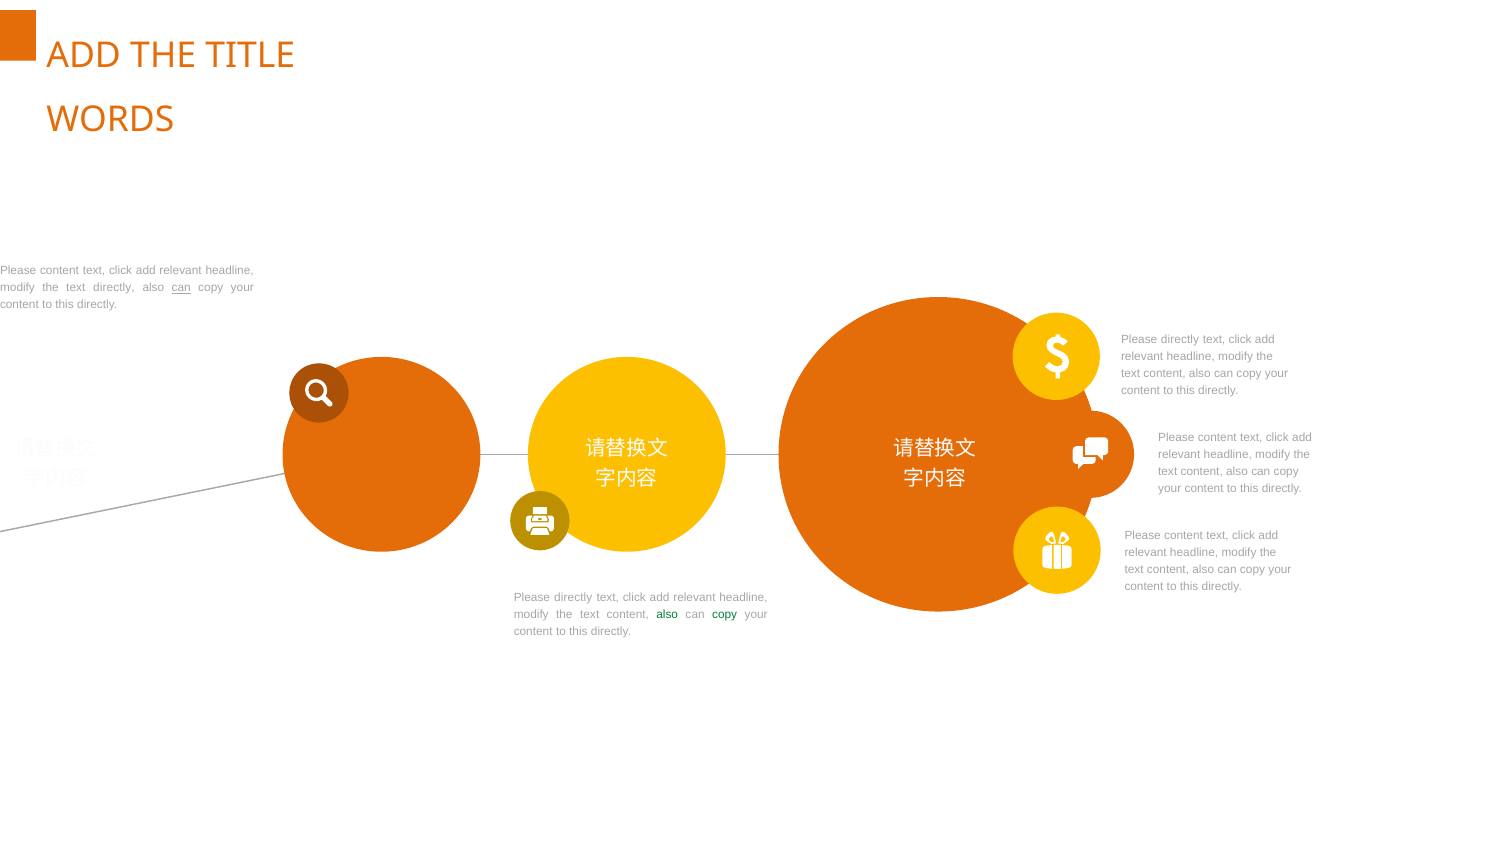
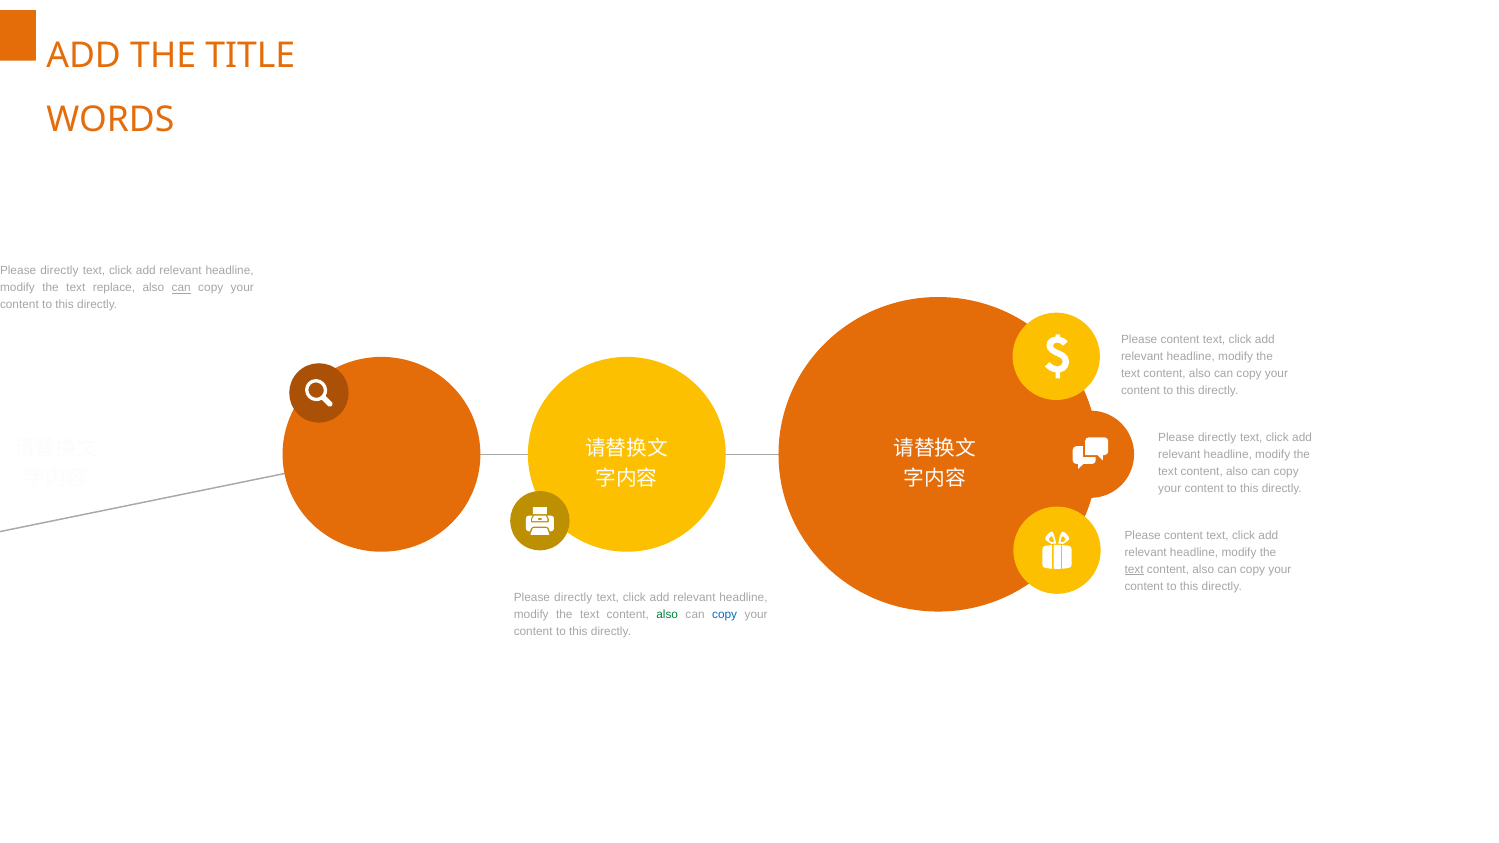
content: content -> directly (59, 271)
text directly: directly -> replace (114, 288)
directly: directly -> content (1180, 340)
content: content -> directly (1217, 437)
text underline: none -> present (1134, 570)
copy colour: green -> blue (725, 615)
